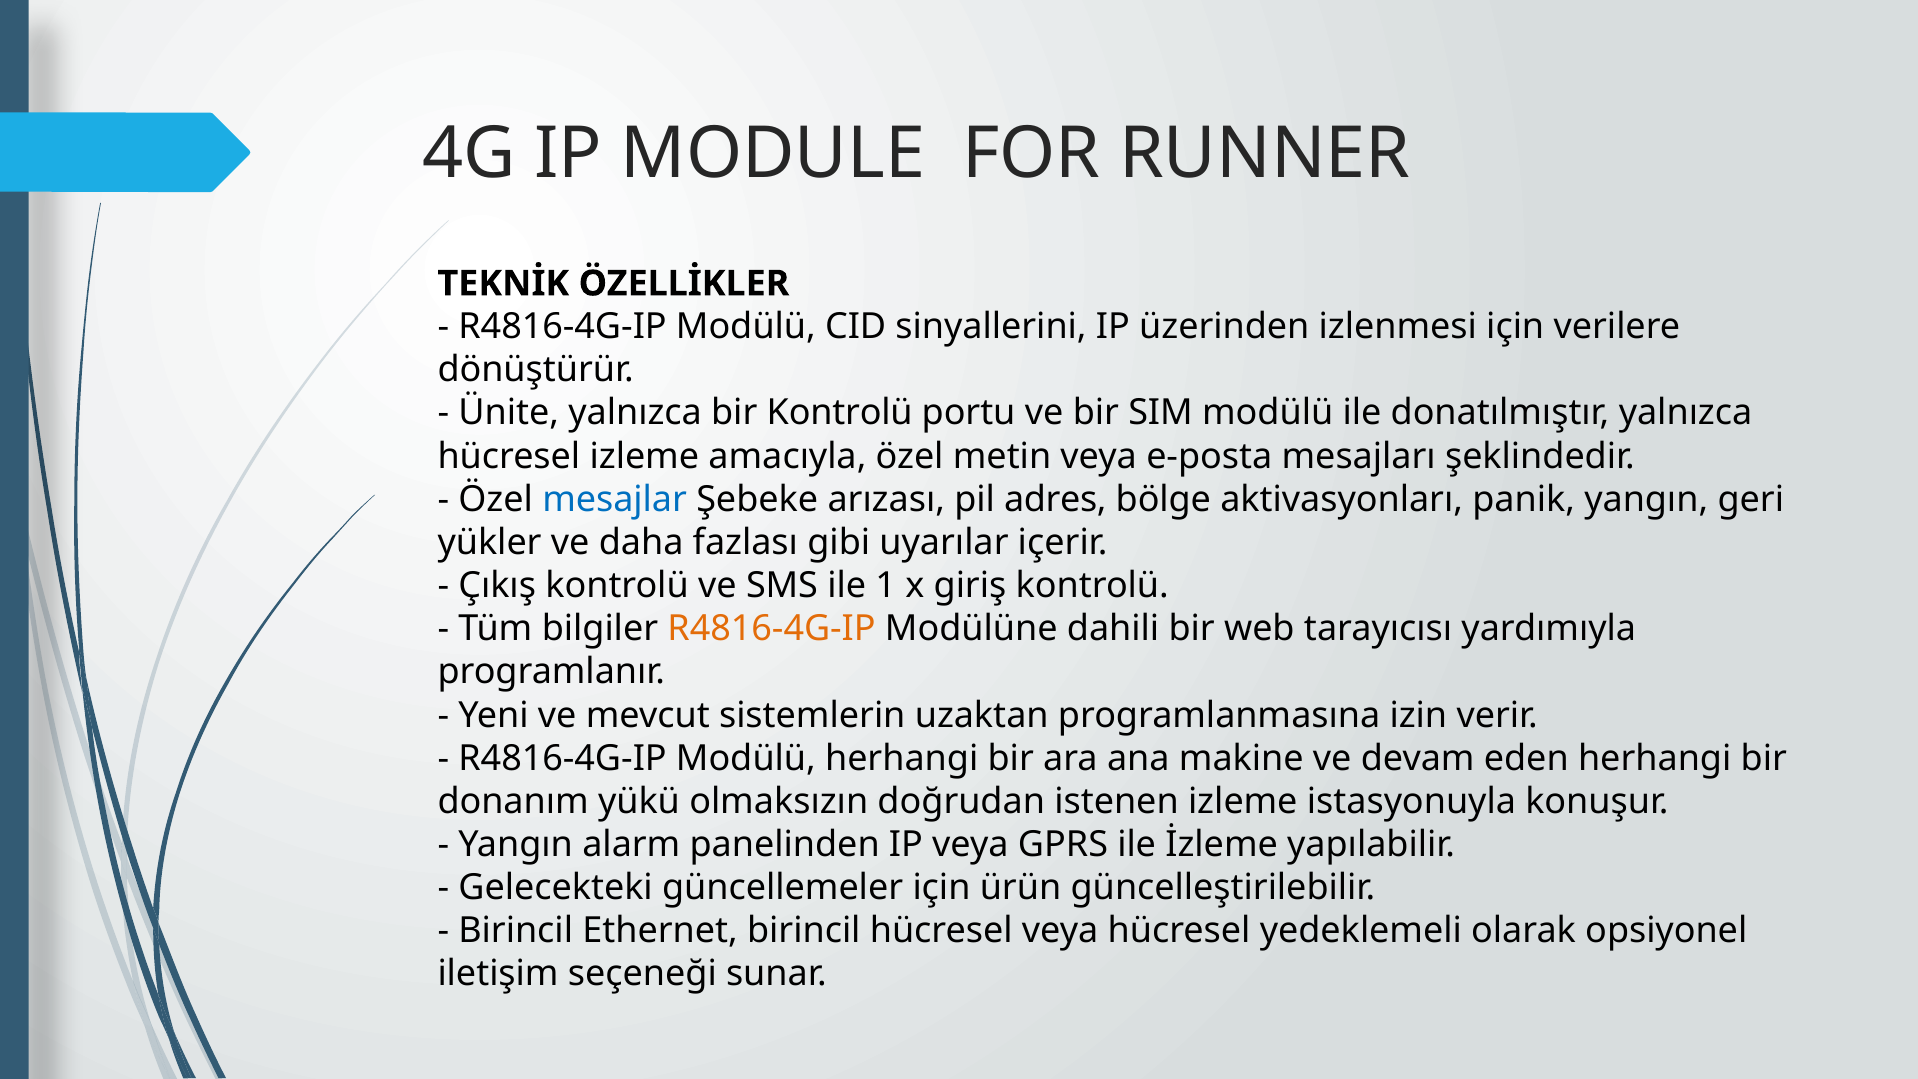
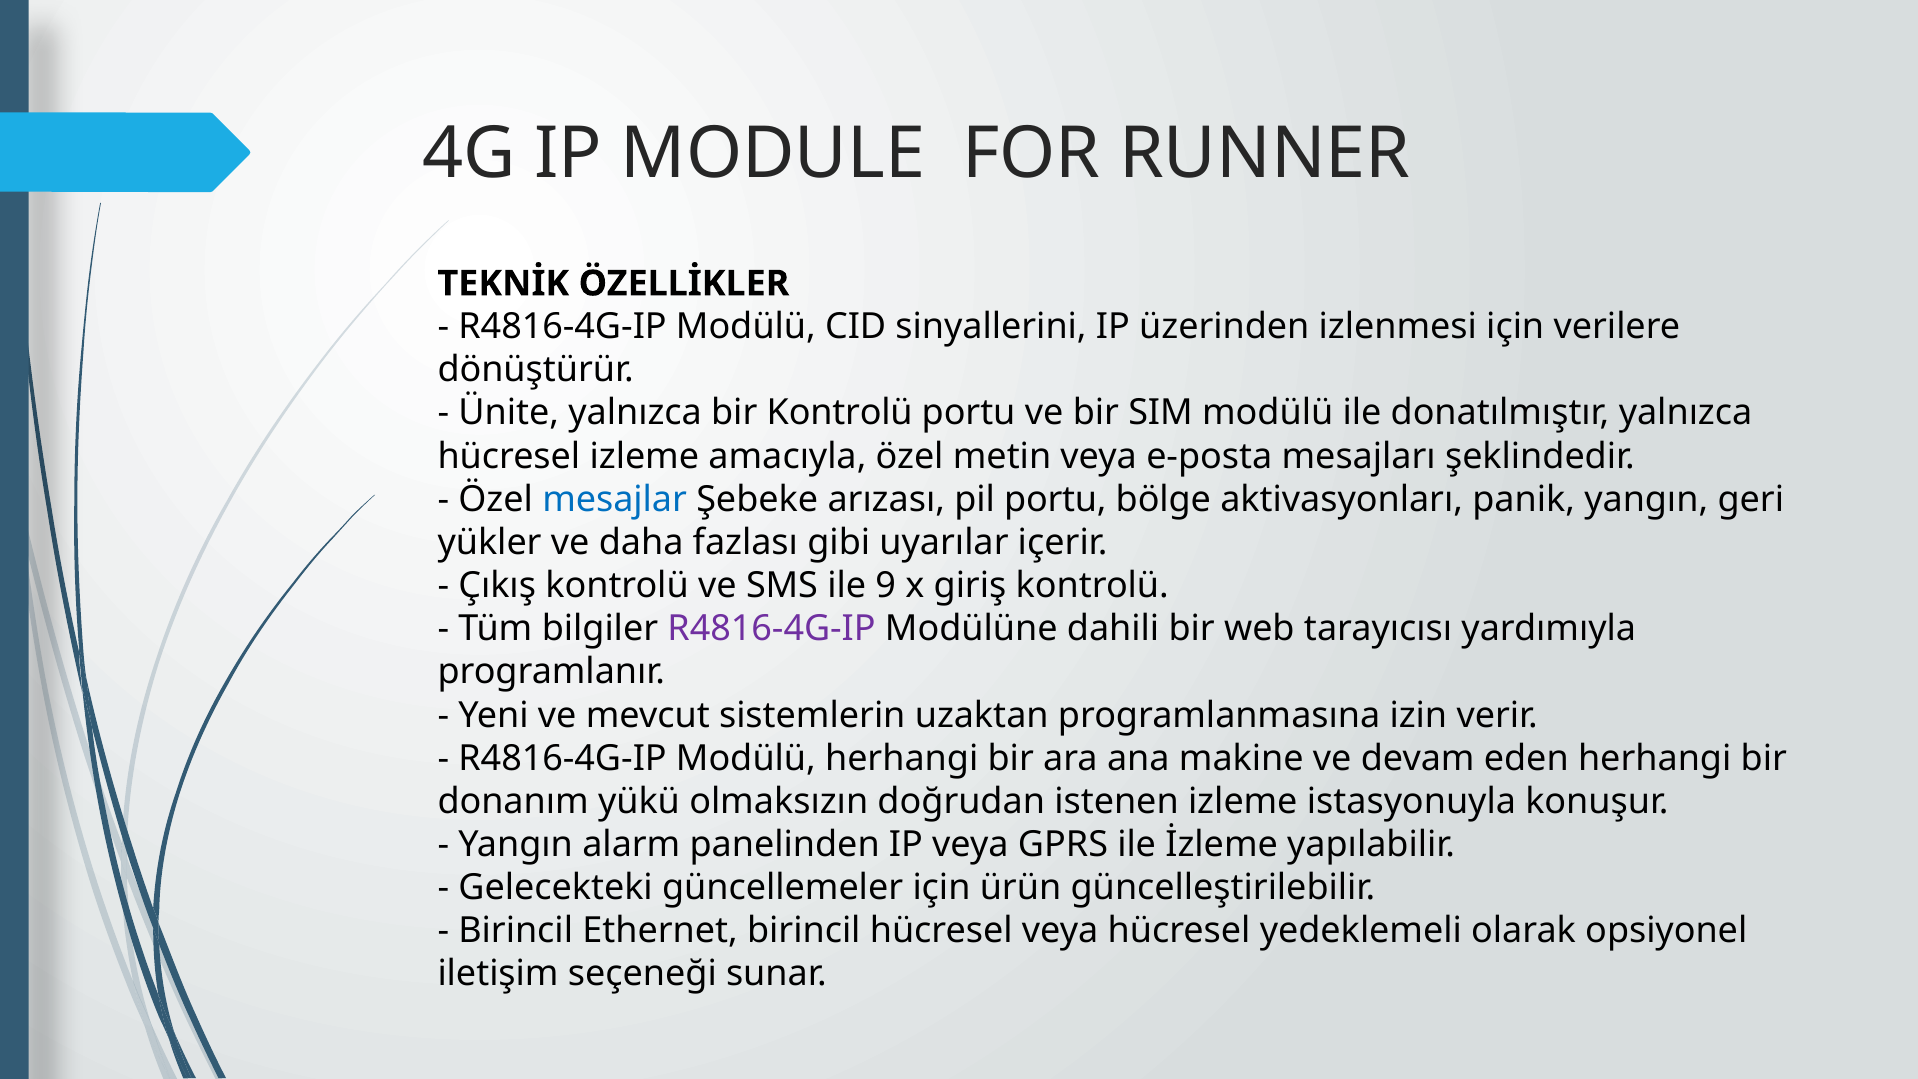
pil adres: adres -> portu (1055, 499)
1: 1 -> 9 (886, 586)
R4816-4G-IP colour: orange -> purple (772, 629)
